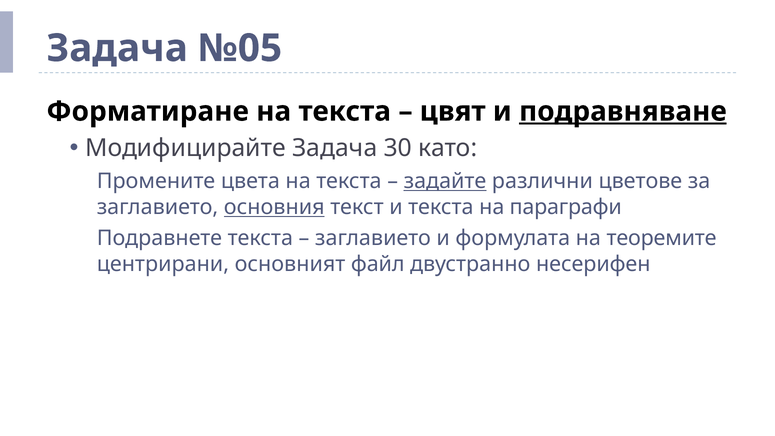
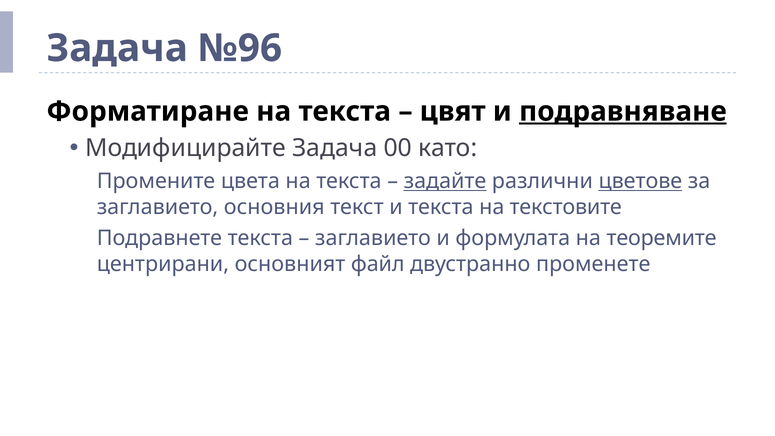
№05: №05 -> №96 (240, 48)
30: 30 -> 00 (398, 148)
цветове underline: none -> present (640, 181)
основния underline: present -> none (274, 207)
параграфи: параграфи -> текстовите (566, 207)
несерифен: несерифен -> променете (593, 264)
